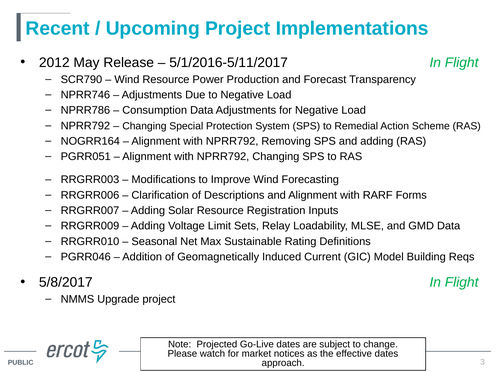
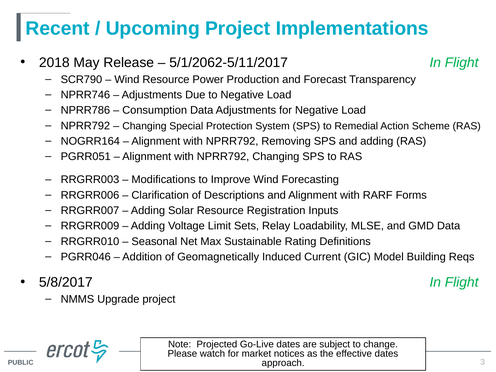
2012: 2012 -> 2018 (54, 63)
5/1/2016-5/11/2017: 5/1/2016-5/11/2017 -> 5/1/2062-5/11/2017 (229, 63)
